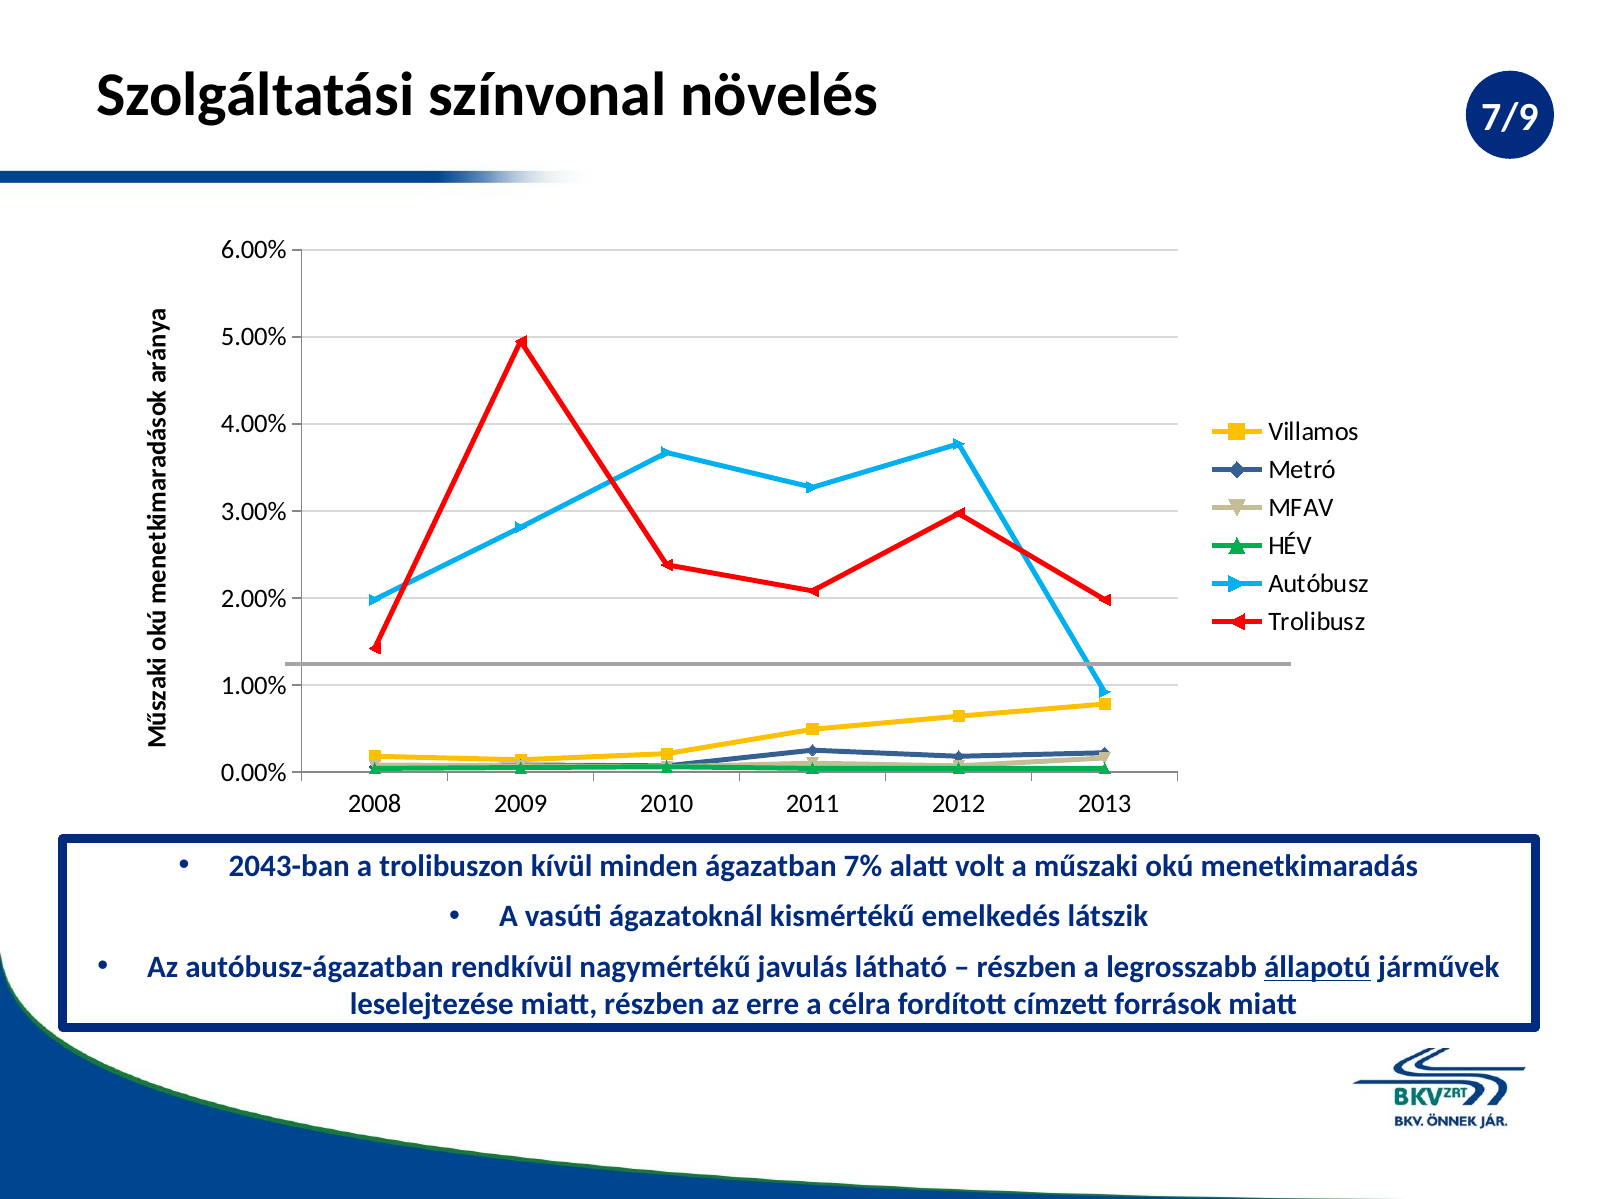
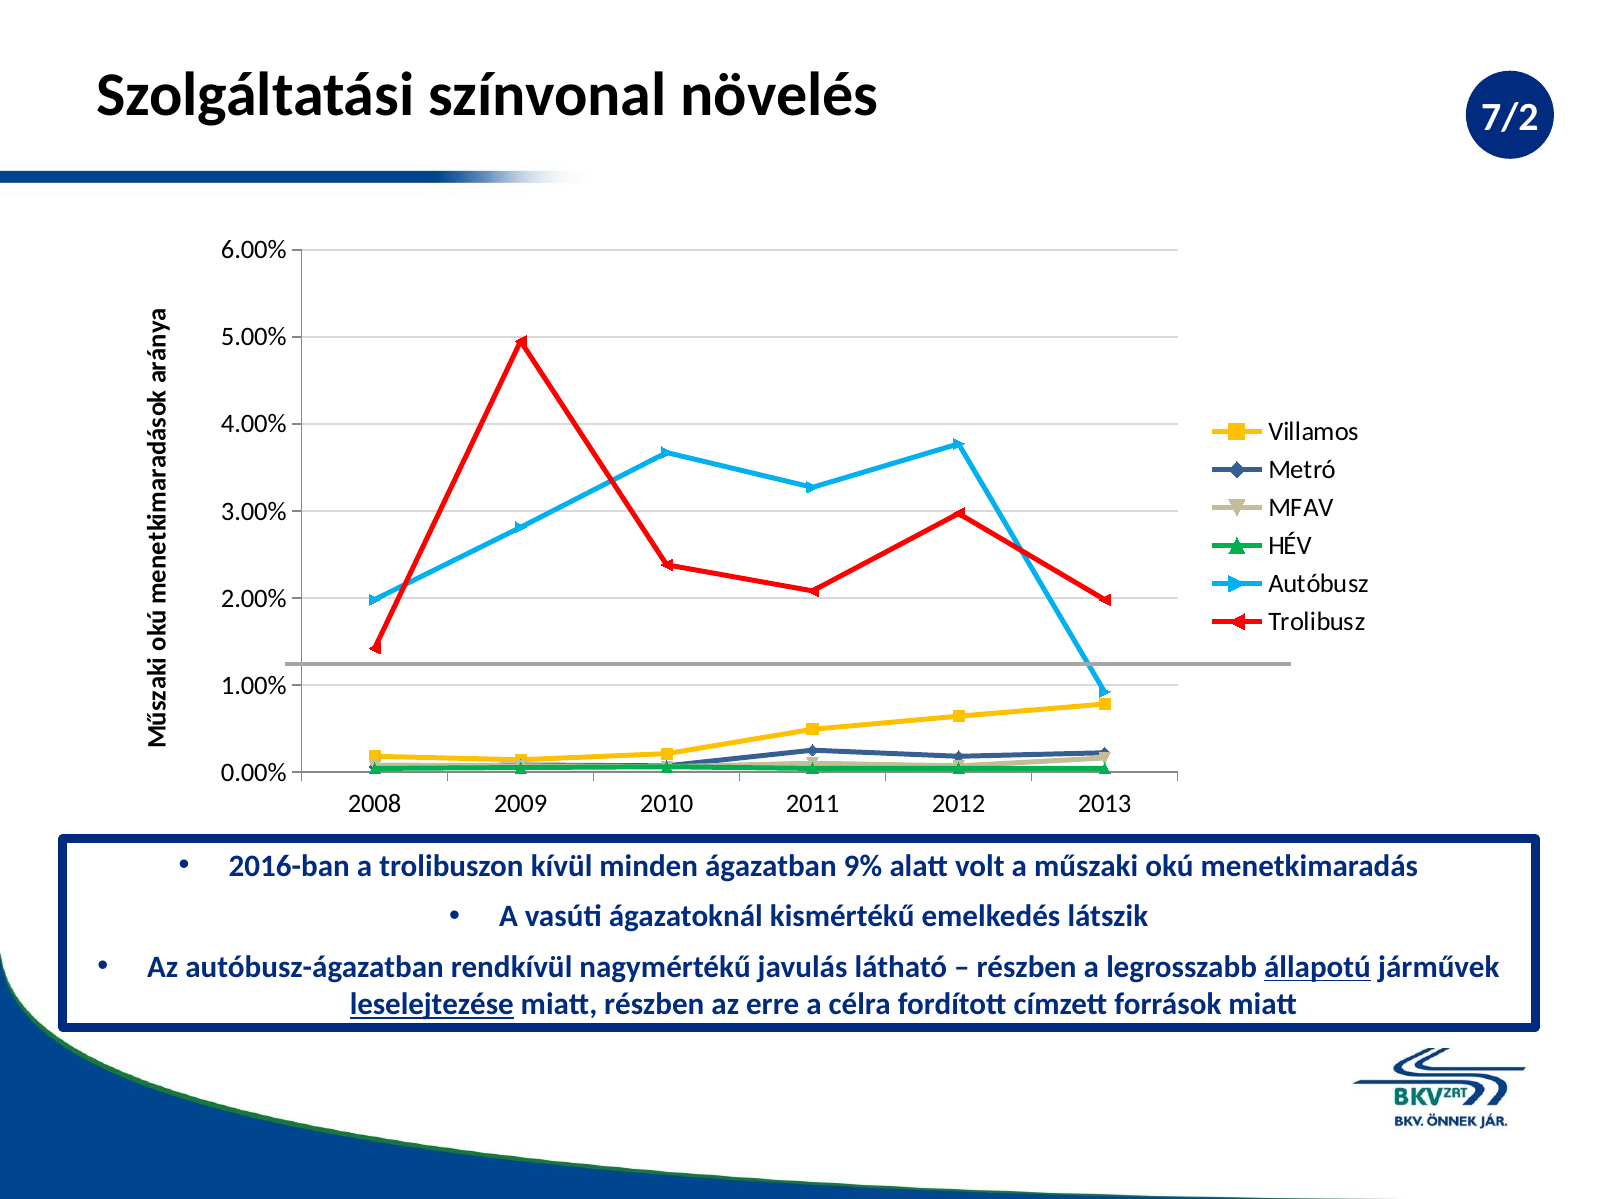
7/9: 7/9 -> 7/2 (1510, 117)
2043-ban: 2043-ban -> 2016-ban (289, 865)
7%: 7% -> 9% (863, 865)
leselejtezése underline: none -> present (432, 1004)
